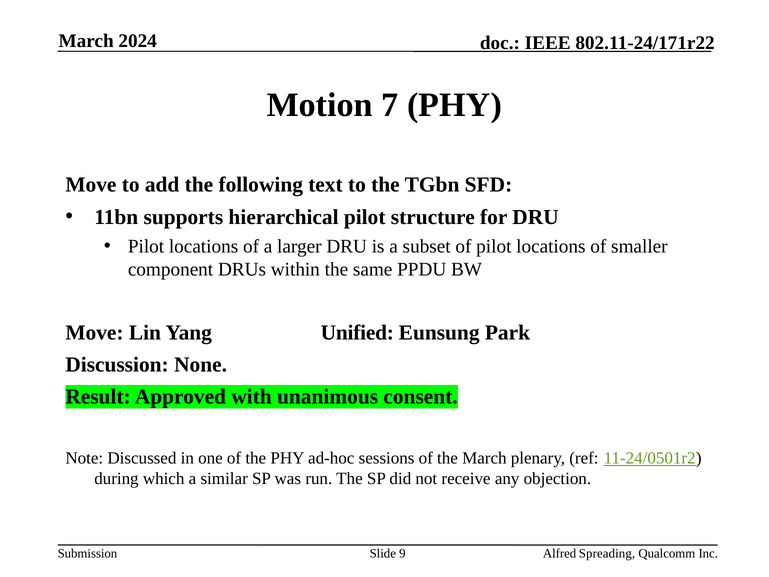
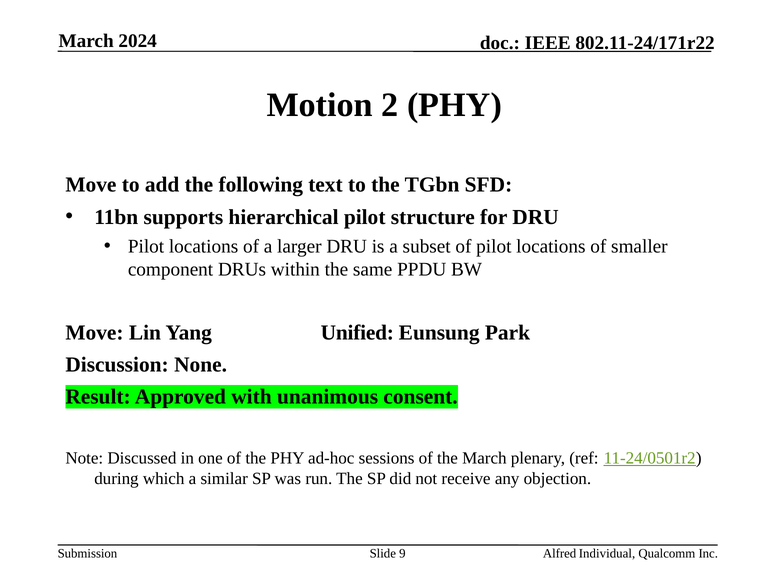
7: 7 -> 2 (390, 105)
Spreading: Spreading -> Individual (607, 553)
